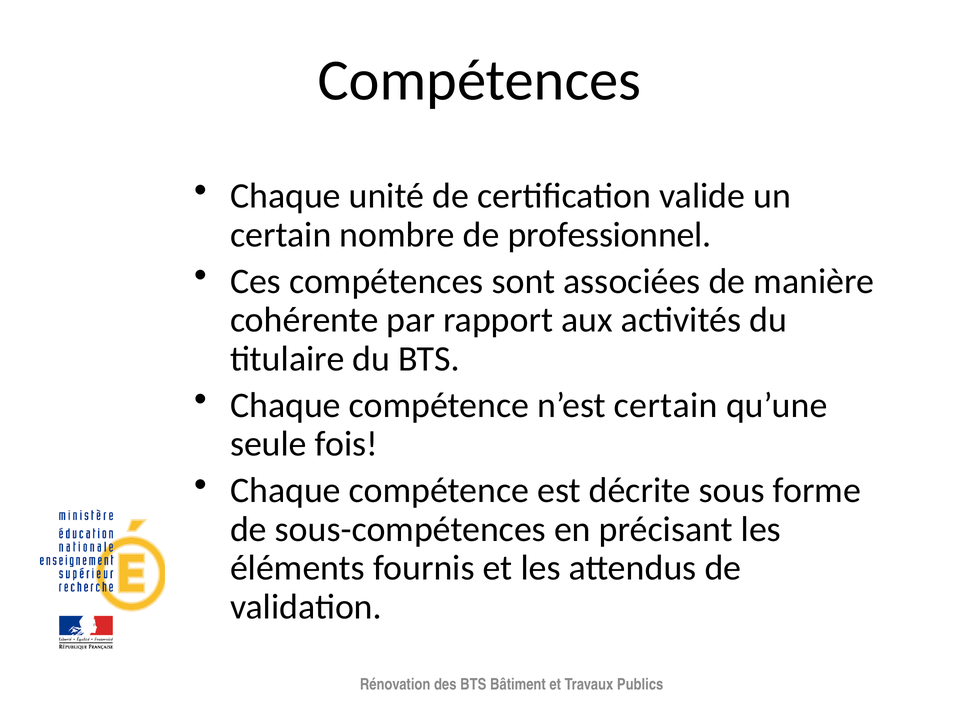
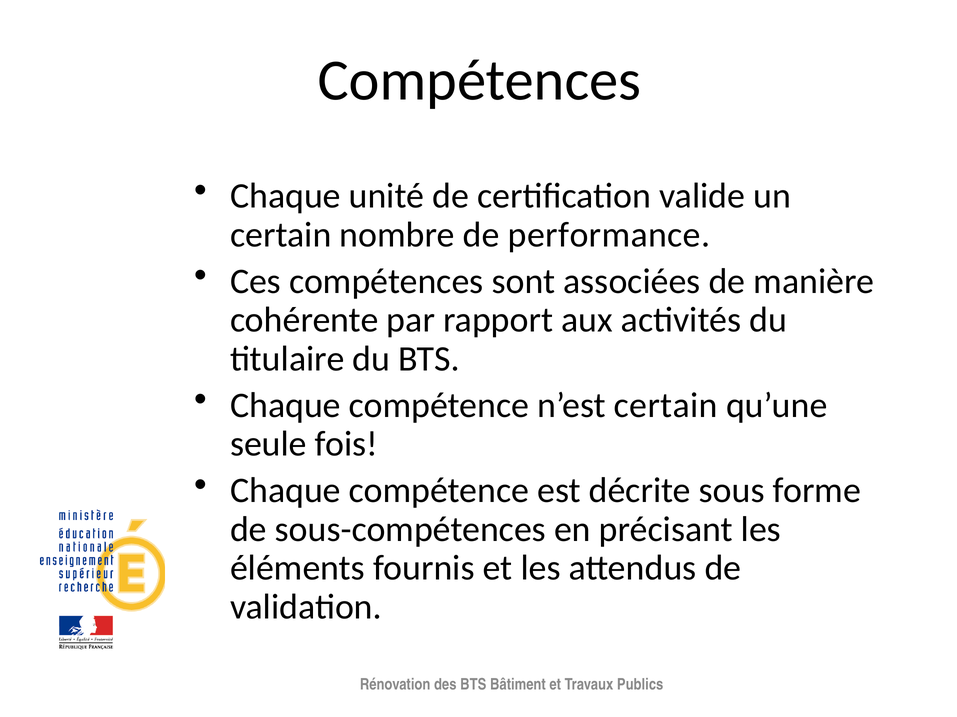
professionnel: professionnel -> performance (609, 235)
